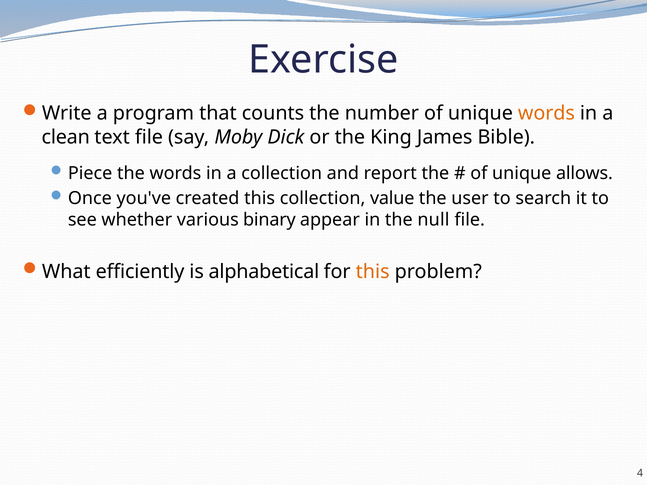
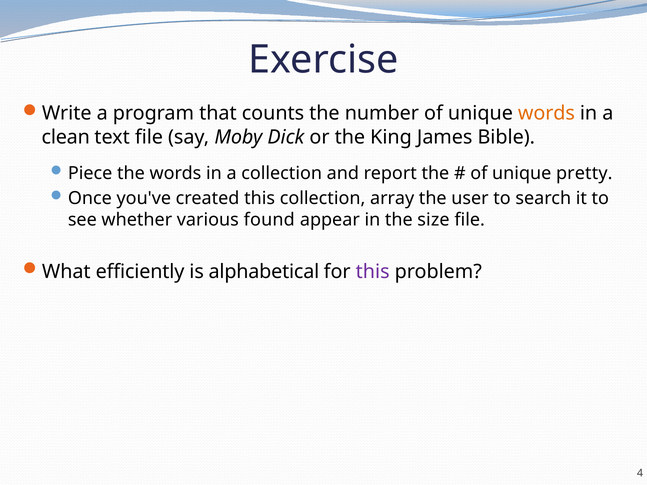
allows: allows -> pretty (584, 173)
value: value -> array (392, 199)
binary: binary -> found (269, 220)
null: null -> size (433, 220)
this colour: orange -> purple (373, 272)
